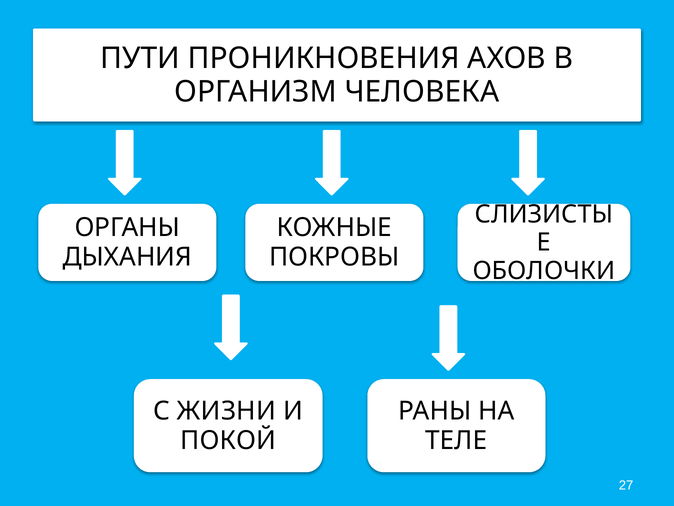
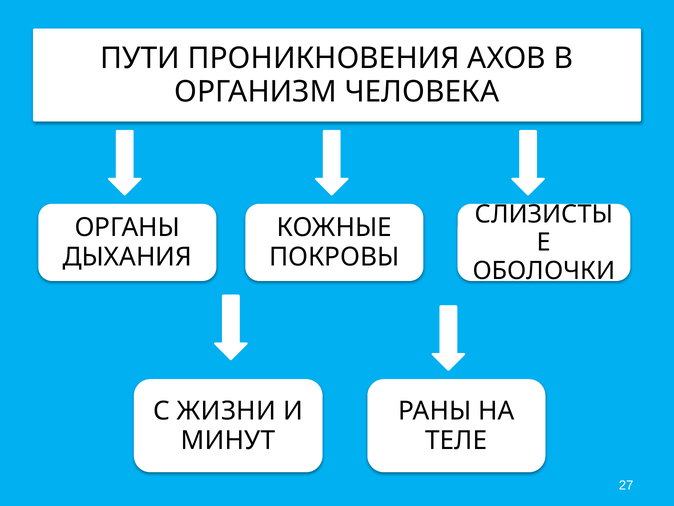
ПОКОЙ: ПОКОЙ -> МИНУТ (228, 440)
